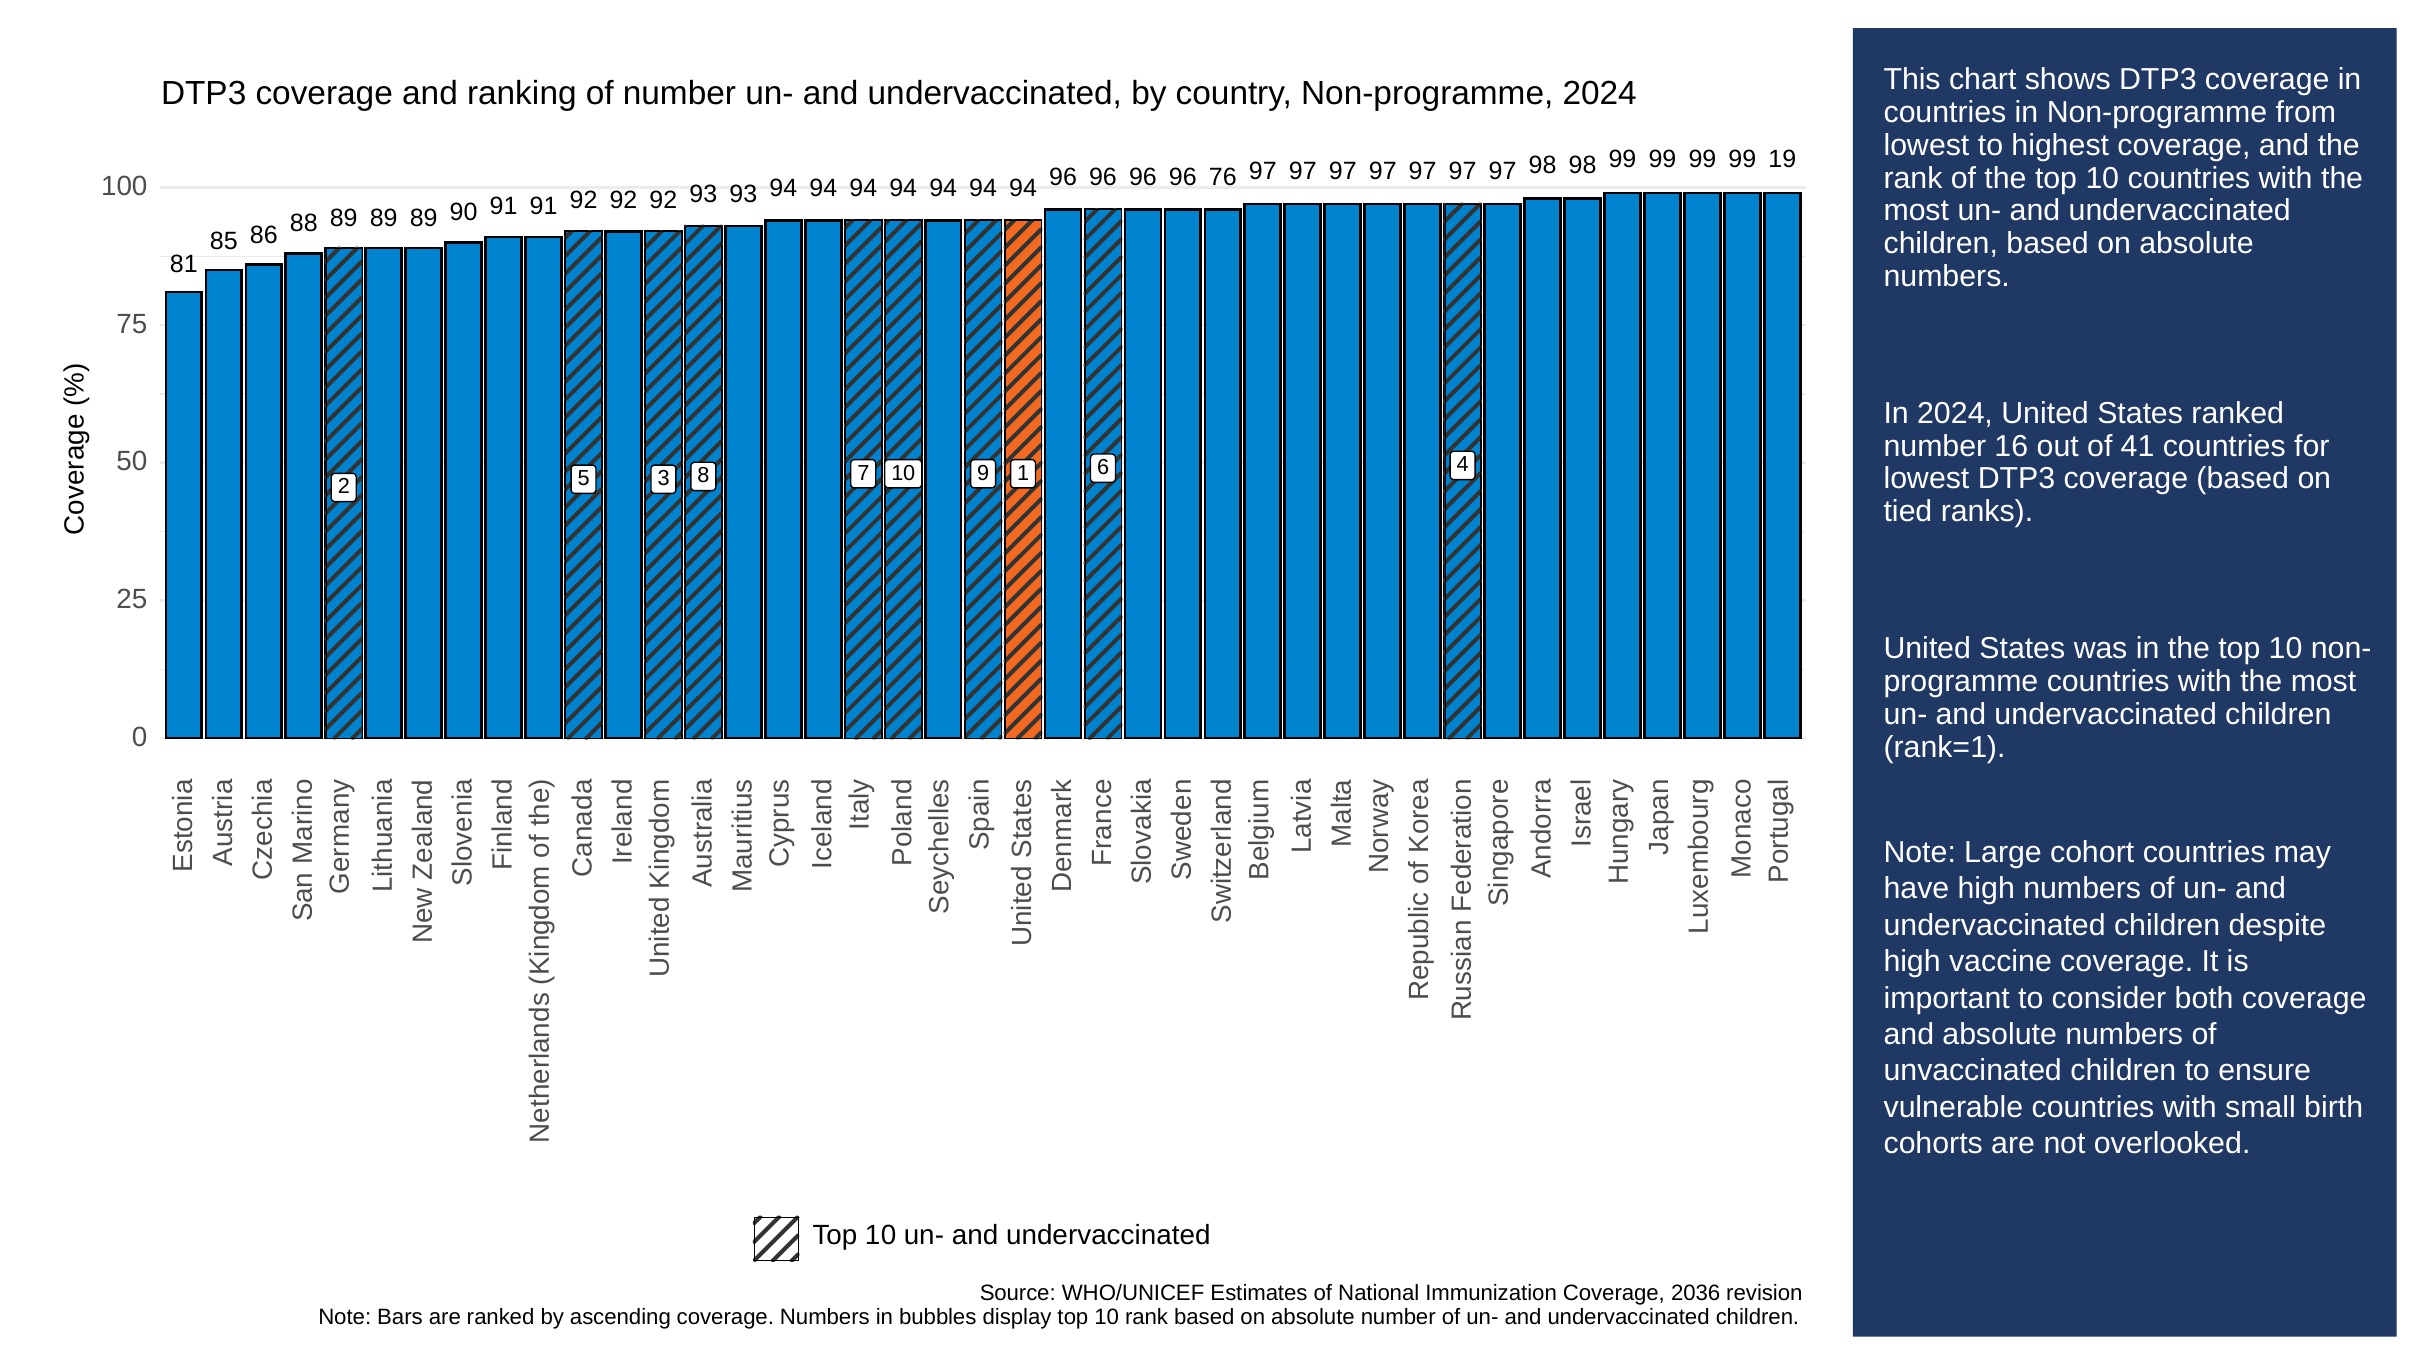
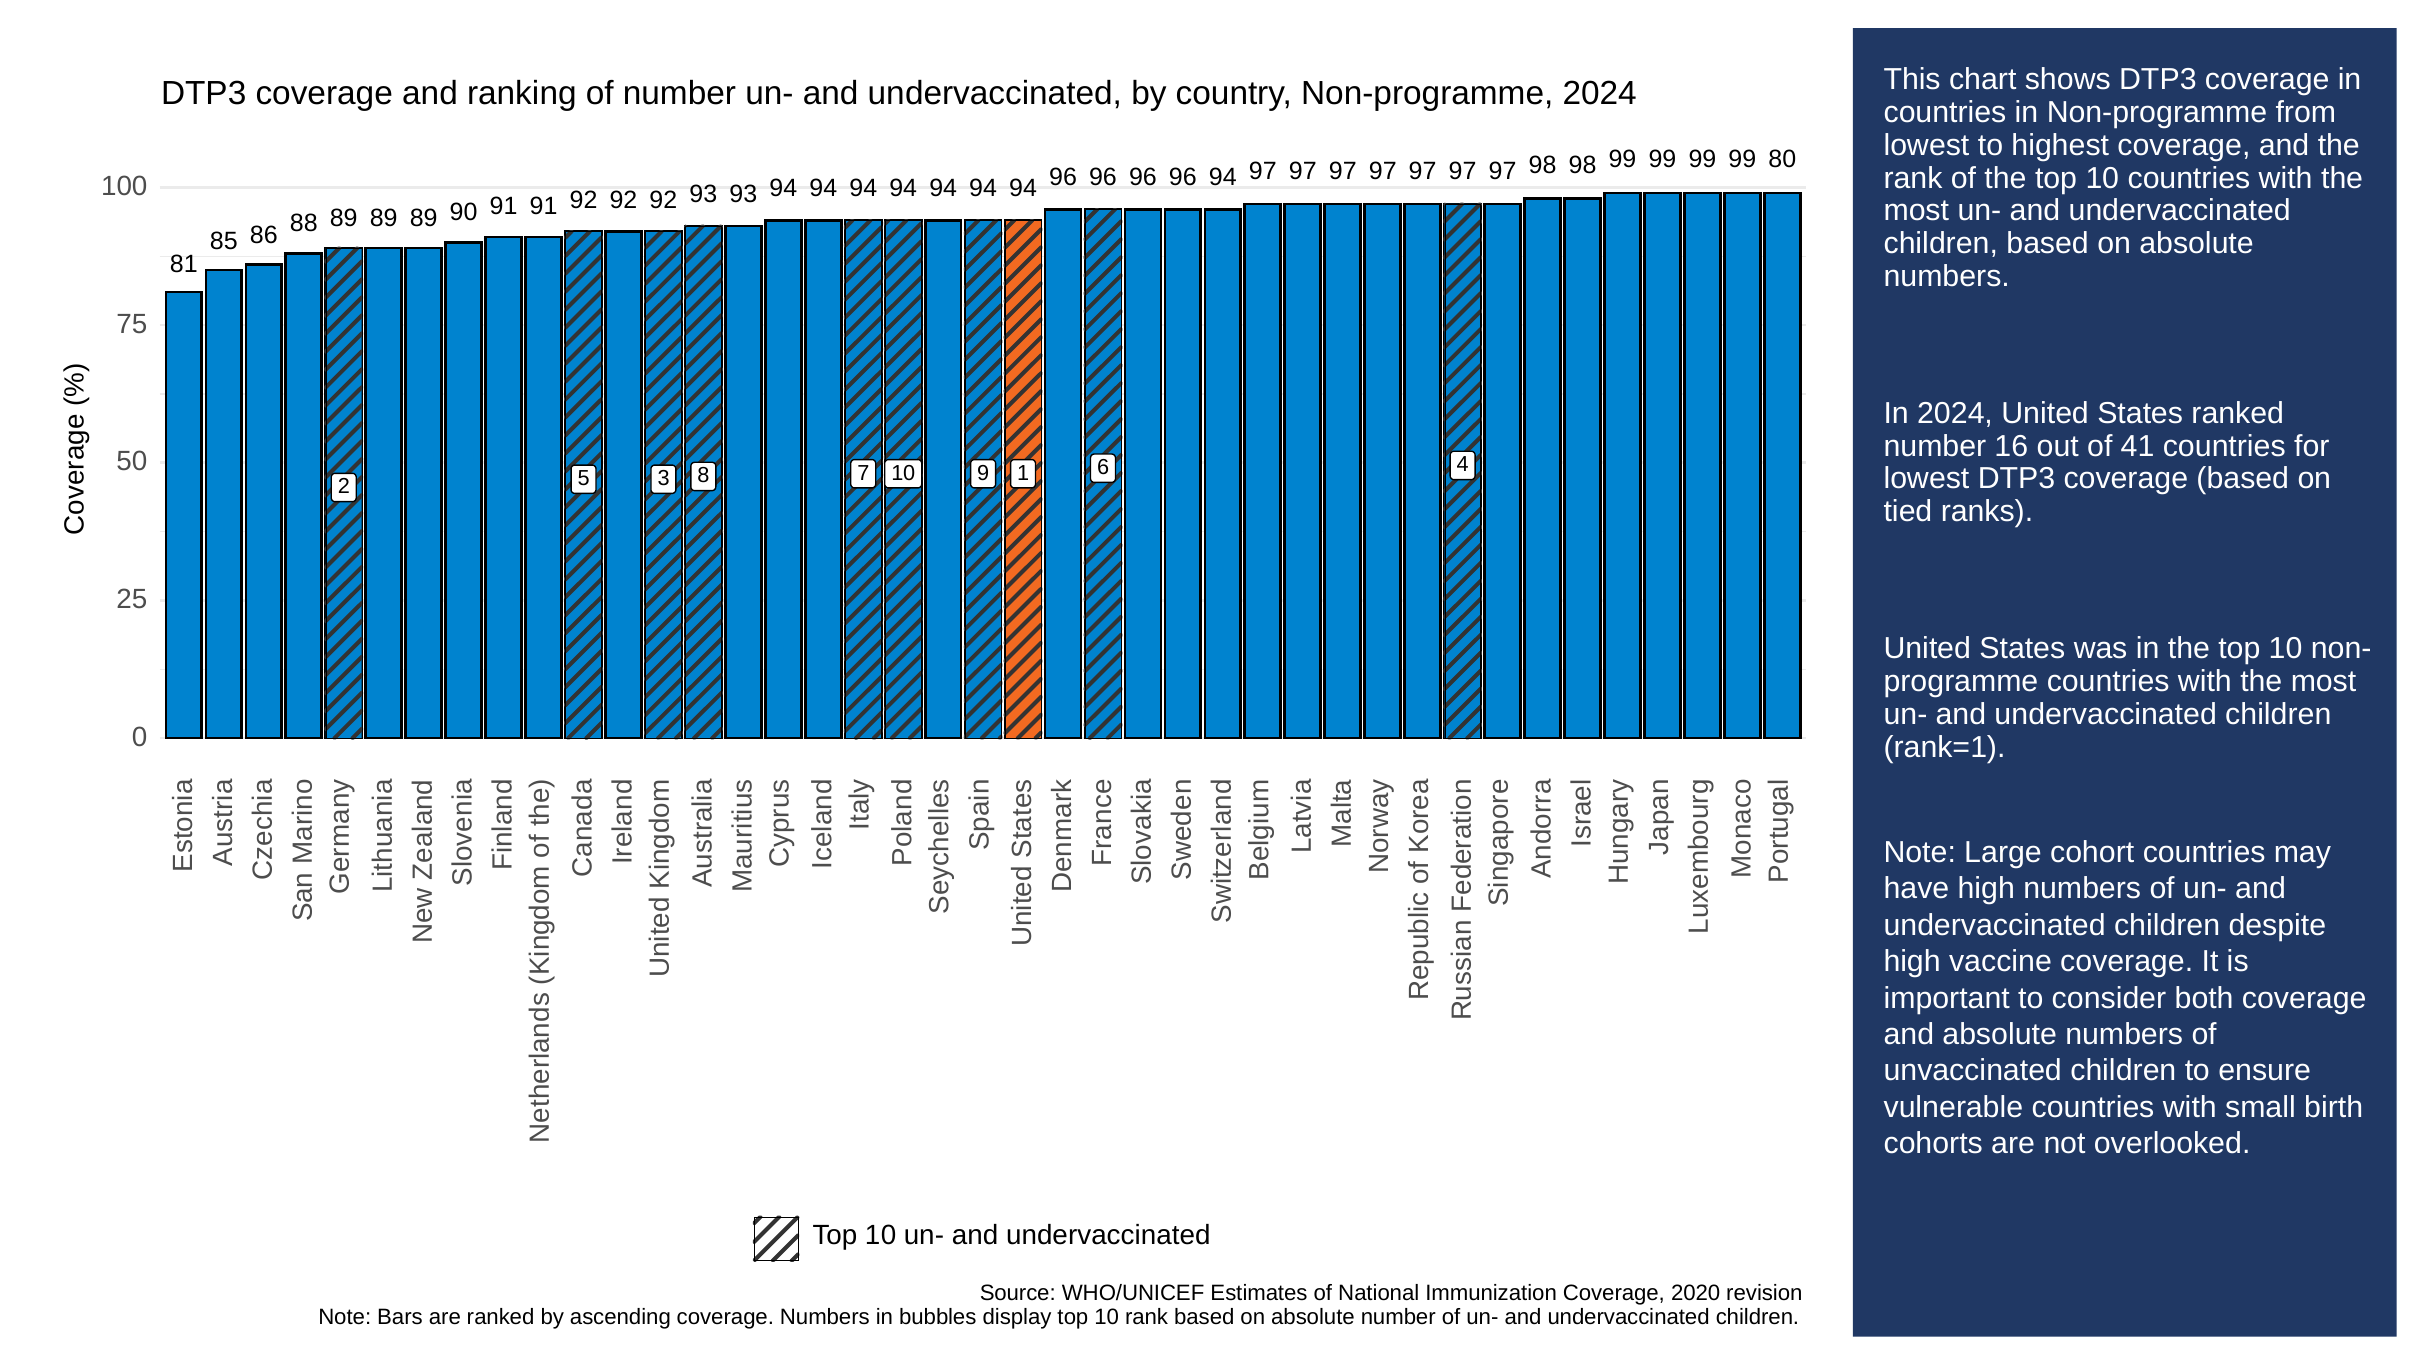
19: 19 -> 80 (1782, 159)
96 76: 76 -> 94 (1223, 177)
2036: 2036 -> 2020 (1696, 1293)
